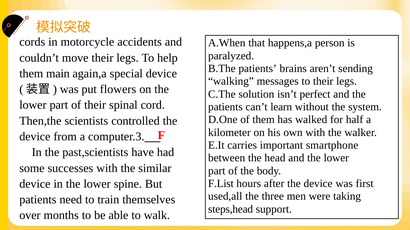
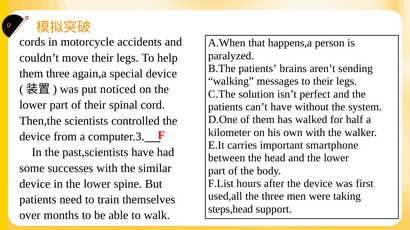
them main: main -> three (58, 74)
flowers: flowers -> noticed (118, 90)
can’t learn: learn -> have (281, 107)
